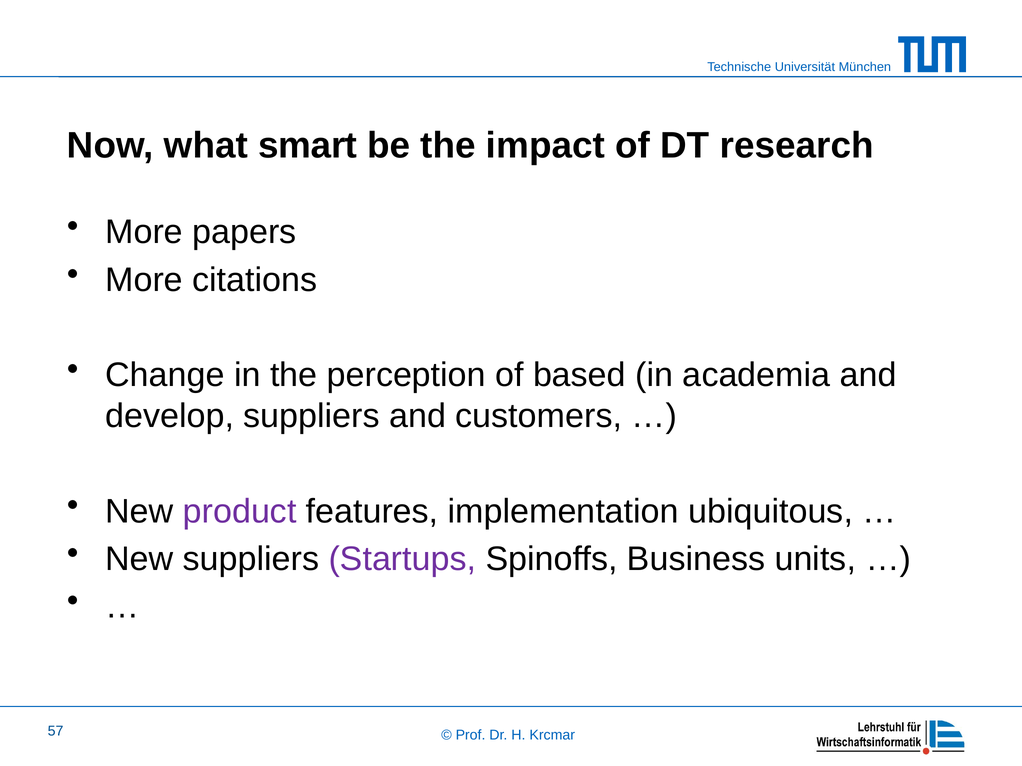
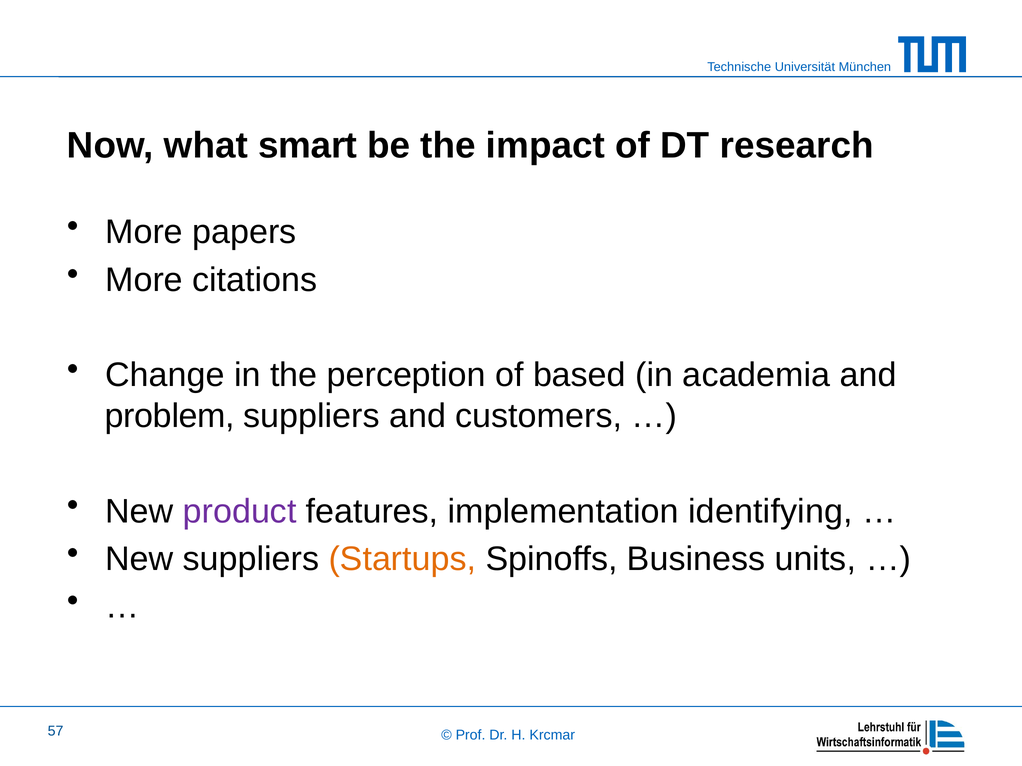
develop: develop -> problem (170, 416)
ubiquitous: ubiquitous -> identifying (770, 512)
Startups colour: purple -> orange (402, 559)
